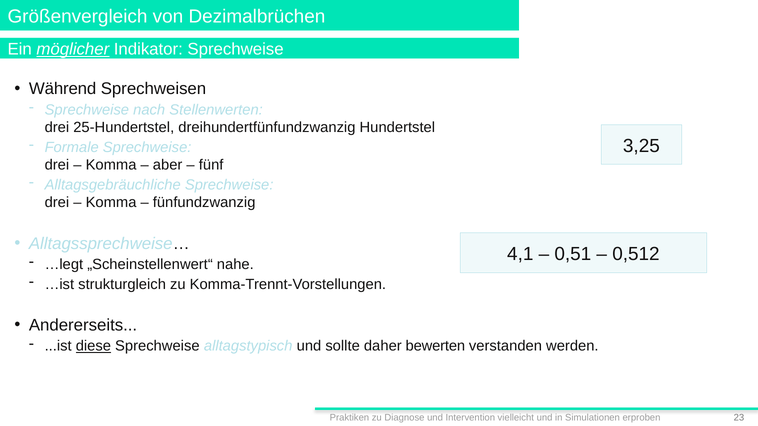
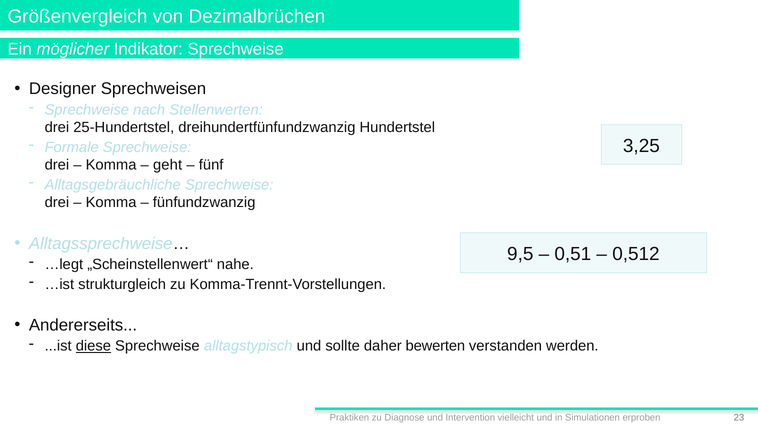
möglicher underline: present -> none (73, 49)
Während: Während -> Designer (63, 89)
aber: aber -> geht (168, 165)
4,1: 4,1 -> 9,5 (520, 254)
